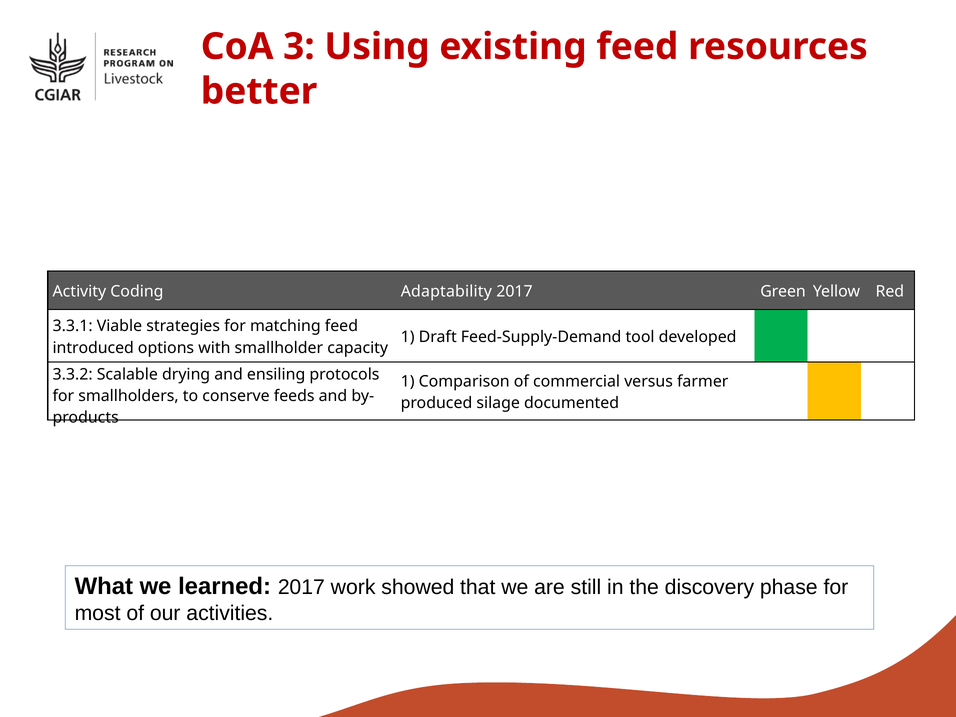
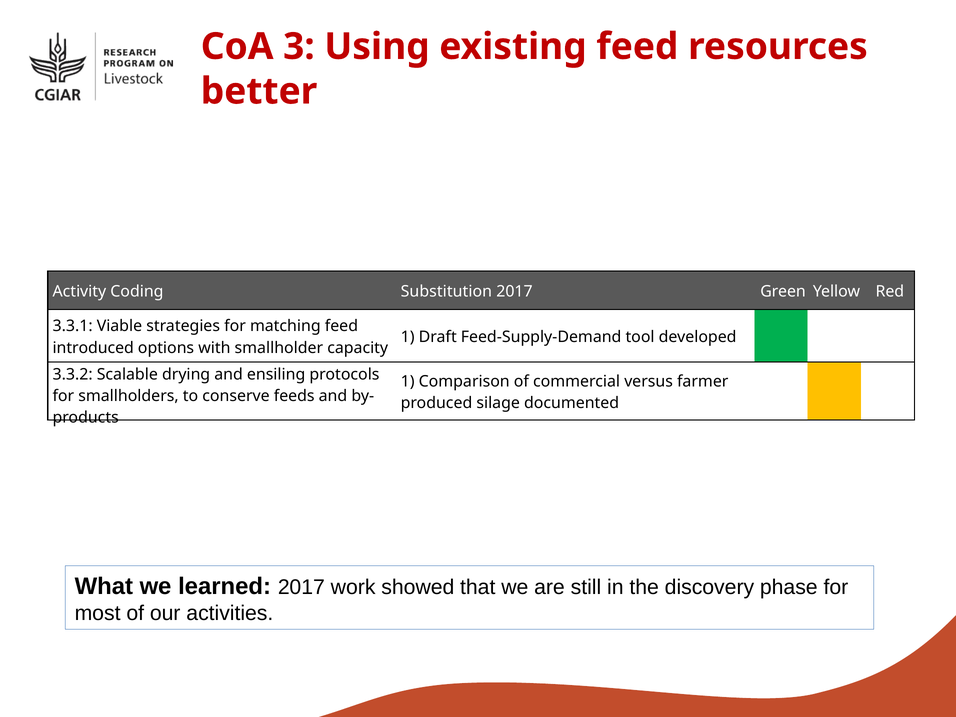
Adaptability: Adaptability -> Substitution (446, 292)
